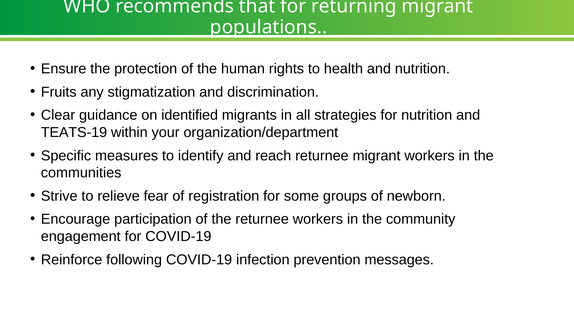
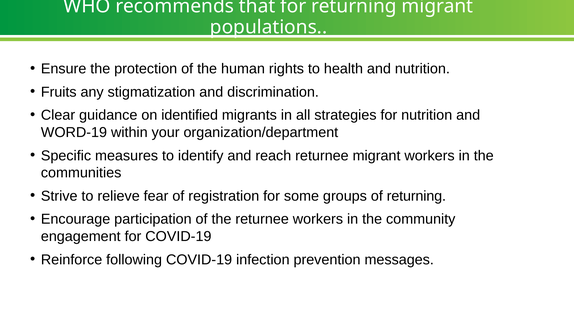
TEATS-19: TEATS-19 -> WORD-19 (74, 132)
of newborn: newborn -> returning (416, 196)
